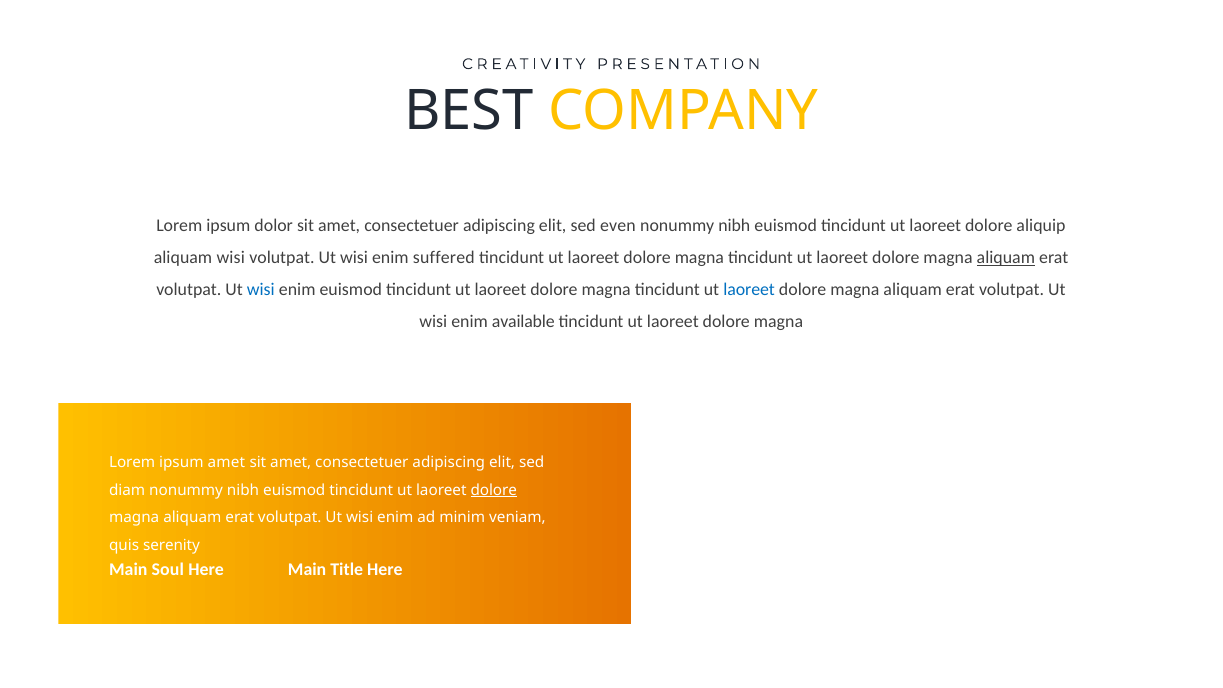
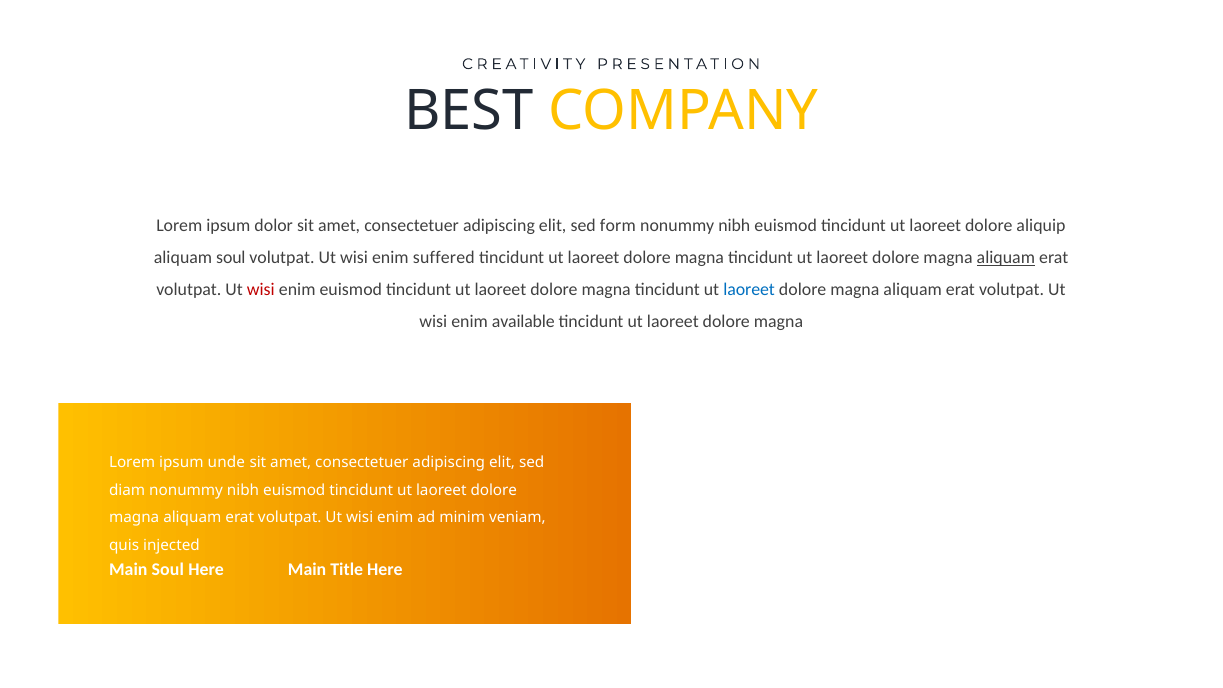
even: even -> form (618, 226)
aliquam wisi: wisi -> soul (231, 258)
wisi colour: blue -> red (261, 290)
ipsum amet: amet -> unde (226, 463)
dolore underline: present -> none (494, 490)
serenity: serenity -> injected (171, 545)
